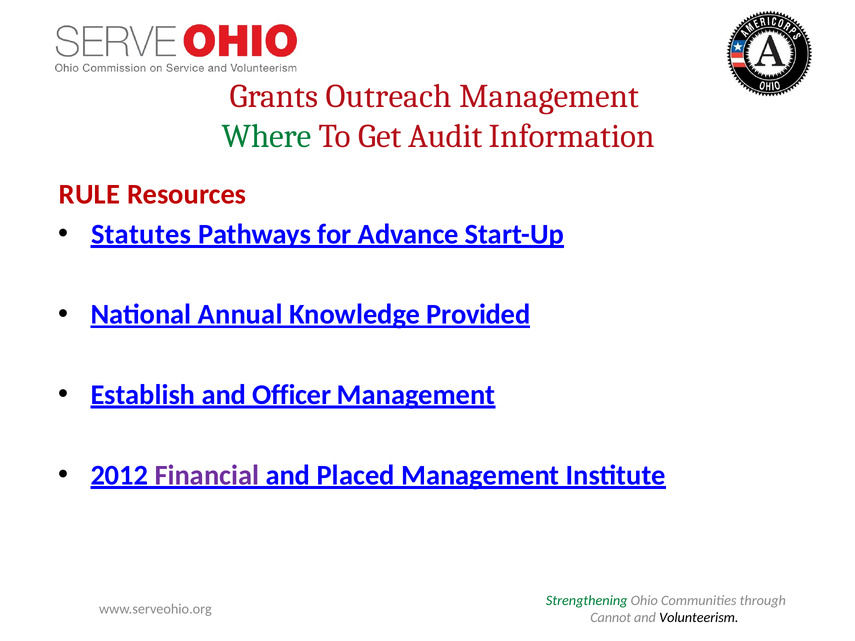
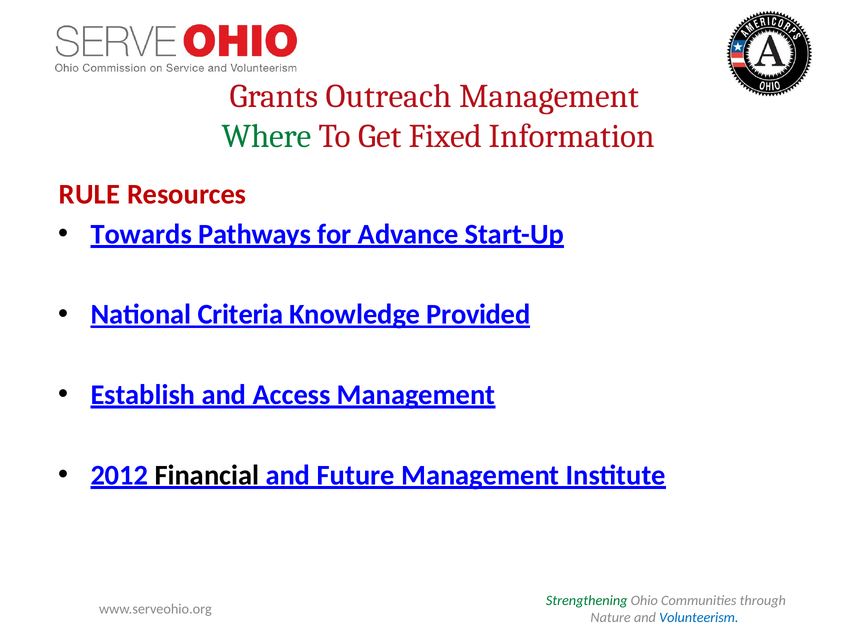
Audit: Audit -> Fixed (445, 136)
Statutes: Statutes -> Towards (141, 234)
Annual: Annual -> Criteria (240, 315)
Officer: Officer -> Access (292, 395)
Financial colour: purple -> black (207, 475)
Placed: Placed -> Future (356, 475)
Cannot: Cannot -> Nature (611, 618)
Volunteerism colour: black -> blue (699, 618)
